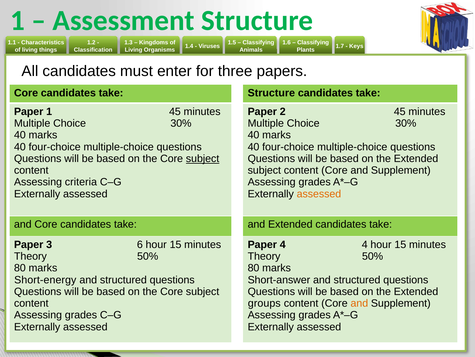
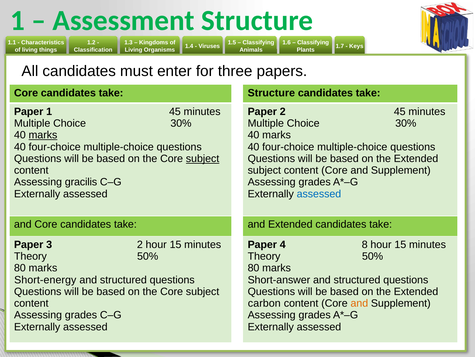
marks underline: none -> present (43, 135)
criteria: criteria -> gracilis (81, 182)
assessed colour: orange -> blue (319, 193)
3 6: 6 -> 2 (140, 244)
4 4: 4 -> 8 (365, 244)
groups: groups -> carbon (264, 303)
